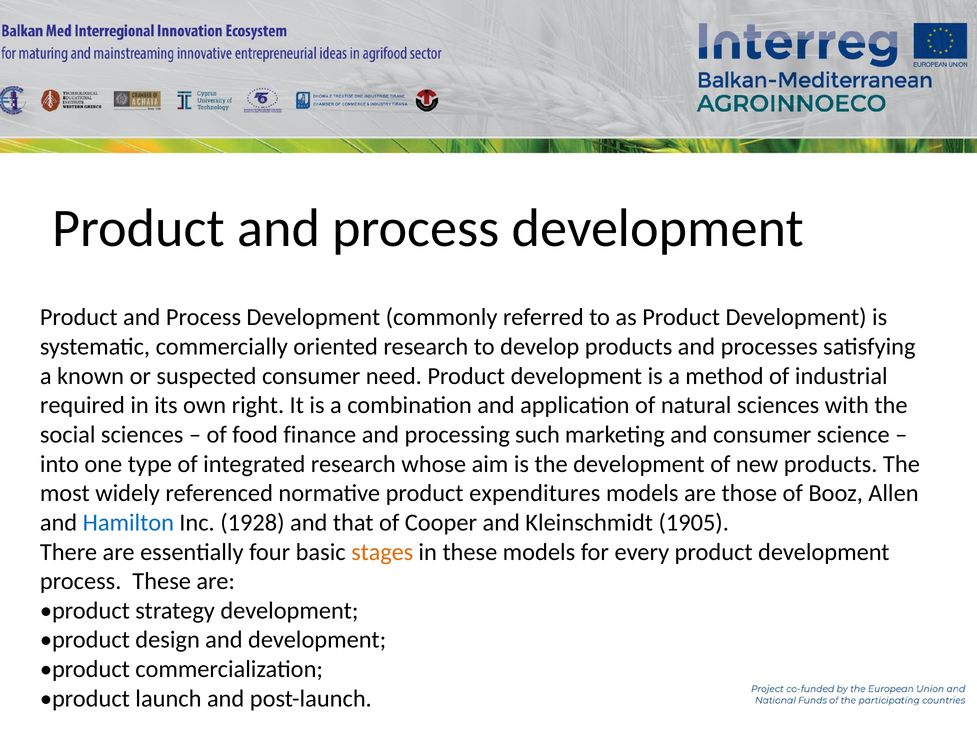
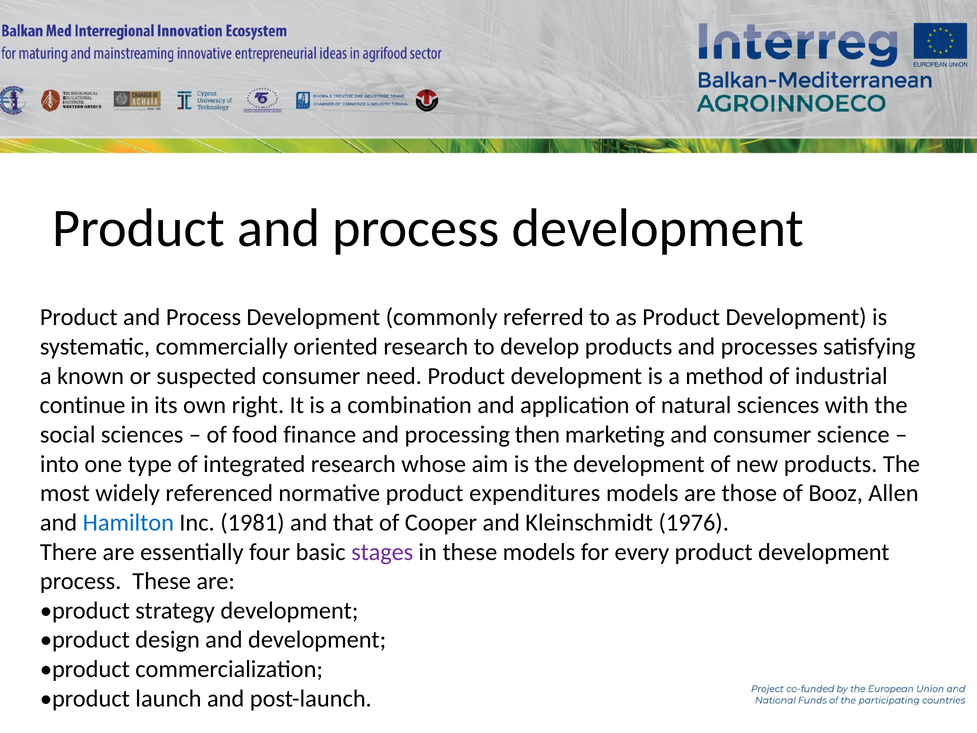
required: required -> continue (83, 405)
such: such -> then (537, 435)
1928: 1928 -> 1981 (252, 522)
1905: 1905 -> 1976 (694, 522)
stages colour: orange -> purple (382, 552)
